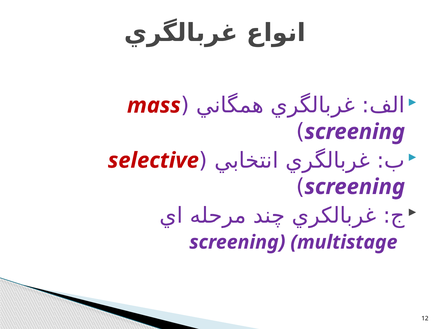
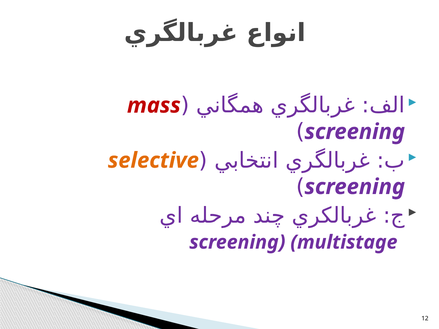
selective colour: red -> orange (153, 161)
